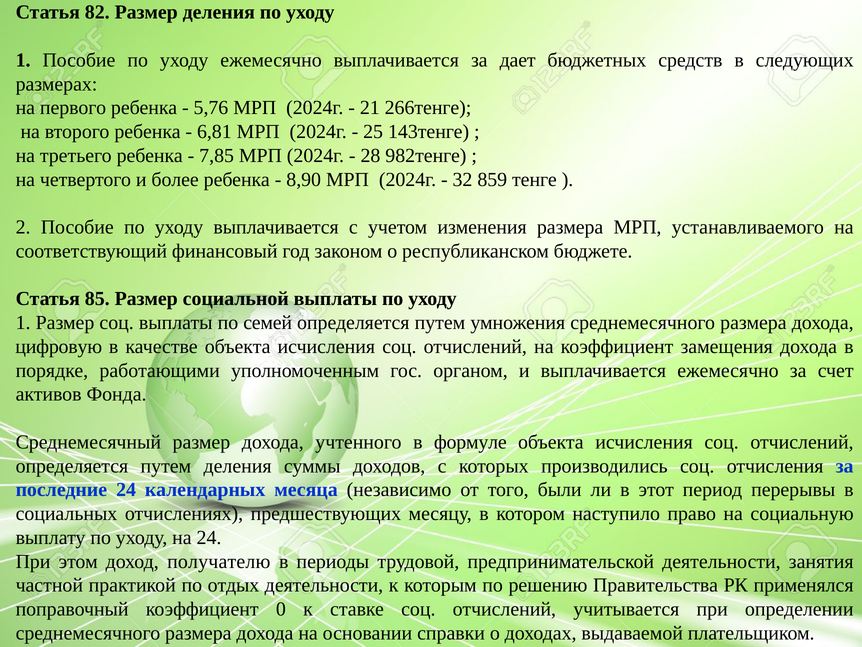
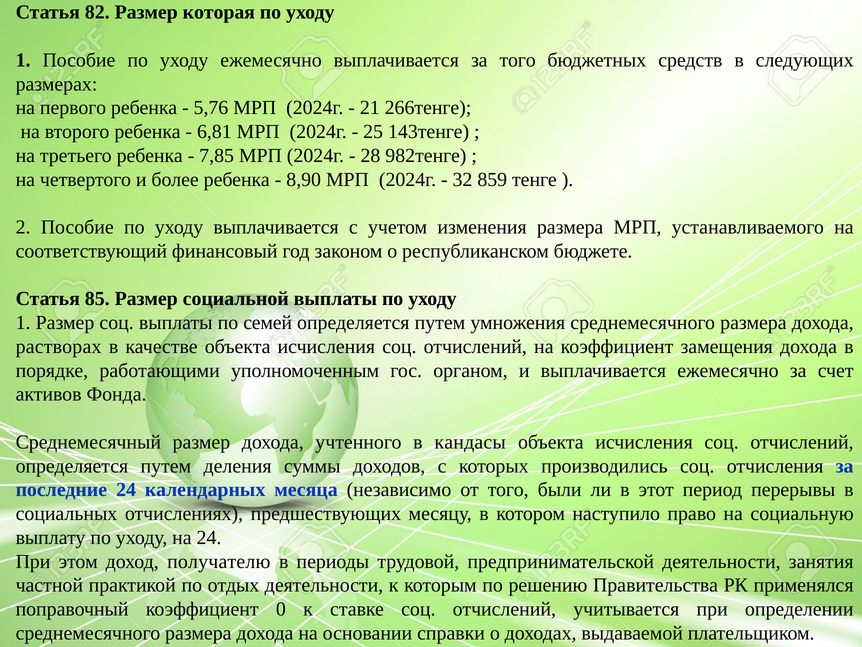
Размер деления: деления -> которая (219, 12)
за дает: дает -> того (518, 60)
цифровую: цифровую -> растворах (59, 346)
формуле: формуле -> кандасы (470, 442)
